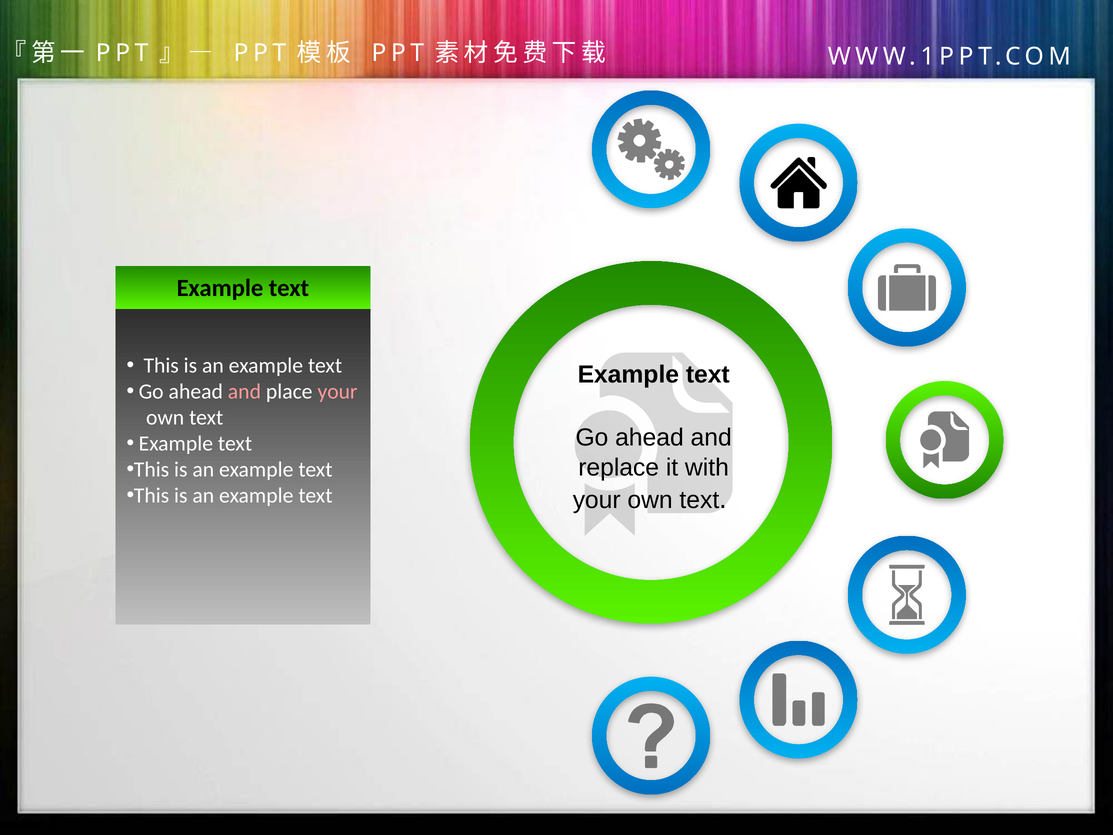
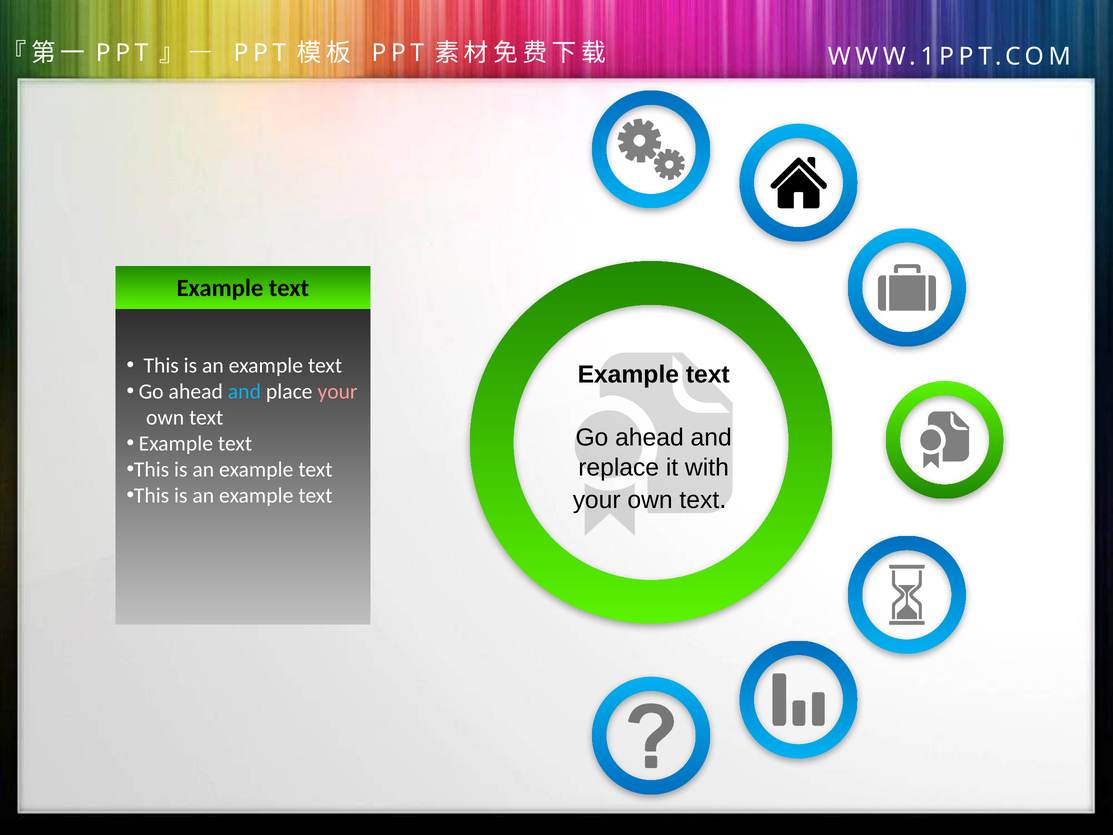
and colour: pink -> light blue (244, 392)
